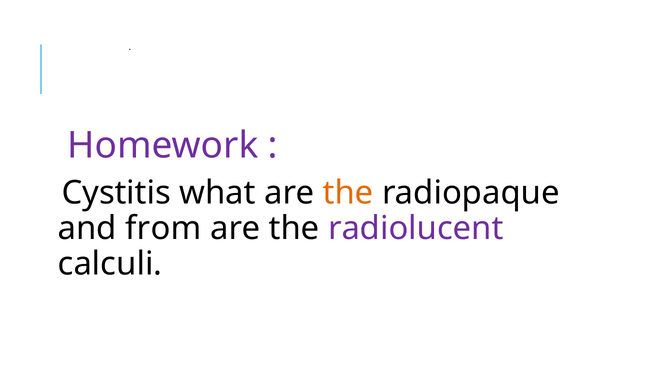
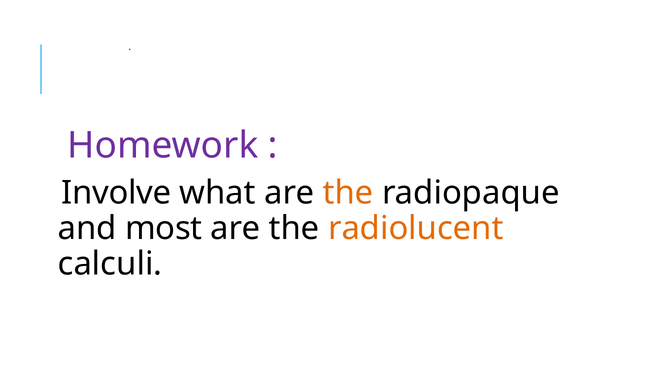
Cystitis: Cystitis -> Involve (116, 193)
from: from -> most (164, 229)
radiolucent colour: purple -> orange (416, 229)
